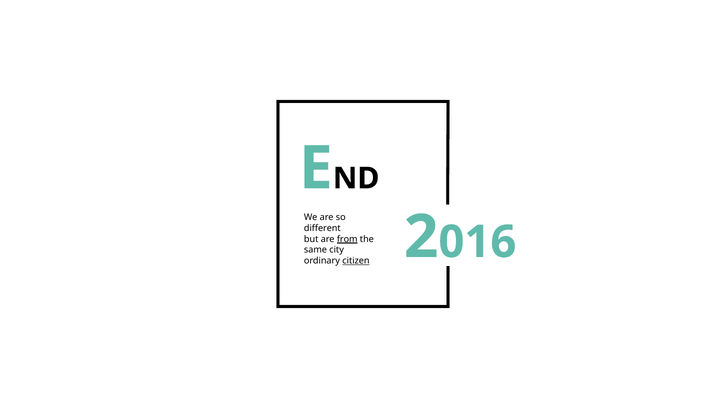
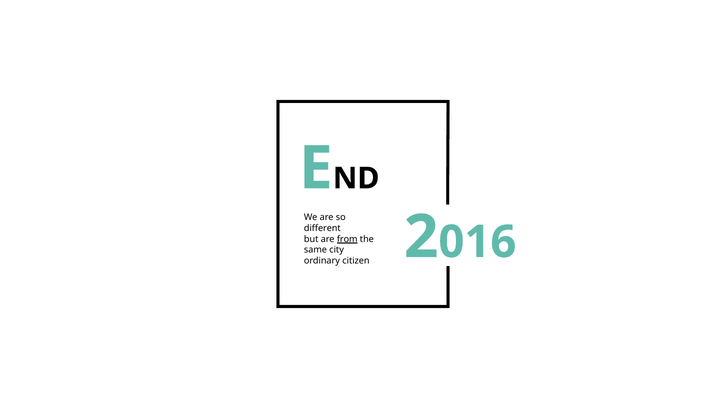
citizen underline: present -> none (356, 261)
